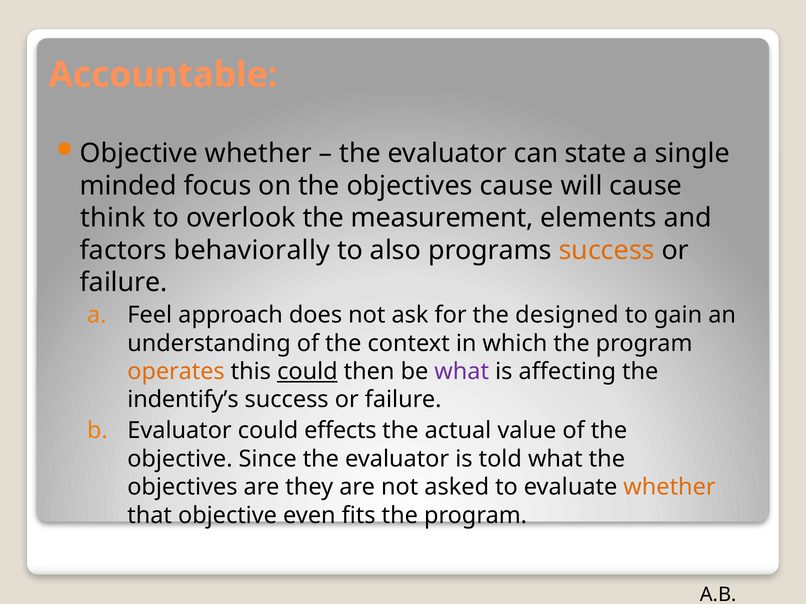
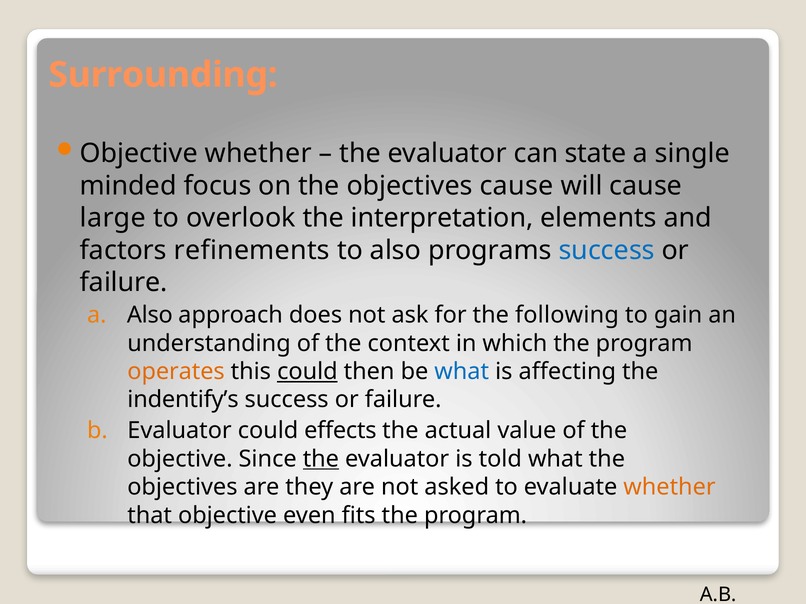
Accountable: Accountable -> Surrounding (163, 75)
think: think -> large (113, 218)
measurement: measurement -> interpretation (442, 218)
behaviorally: behaviorally -> refinements (252, 250)
success colour: orange -> blue (607, 250)
a Feel: Feel -> Also (150, 315)
designed: designed -> following (567, 315)
what colour: purple -> blue (462, 372)
the underline: none -> present (321, 459)
